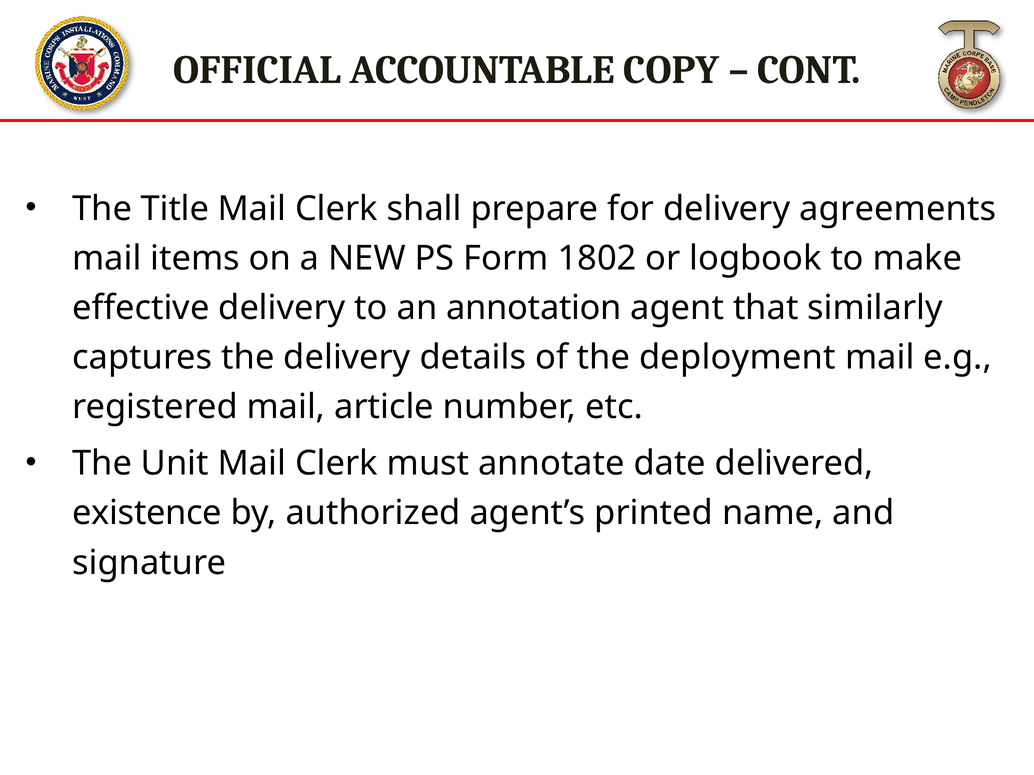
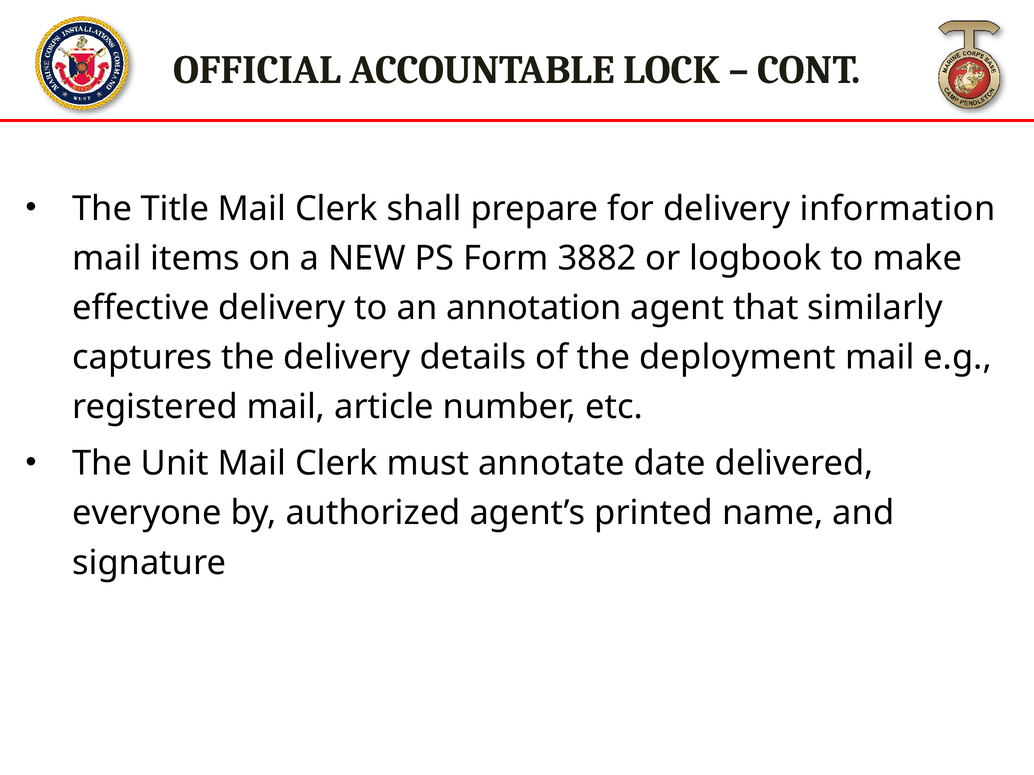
COPY: COPY -> LOCK (672, 70)
agreements: agreements -> information (898, 209)
1802: 1802 -> 3882 (597, 258)
existence: existence -> everyone (147, 513)
